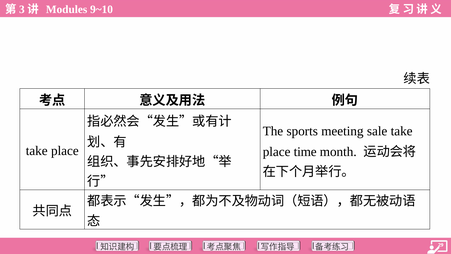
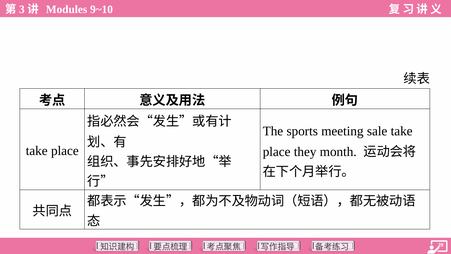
time: time -> they (305, 152)
